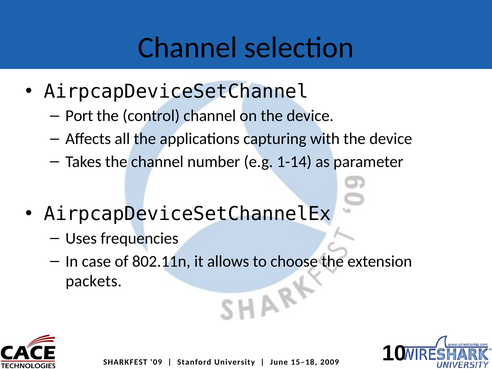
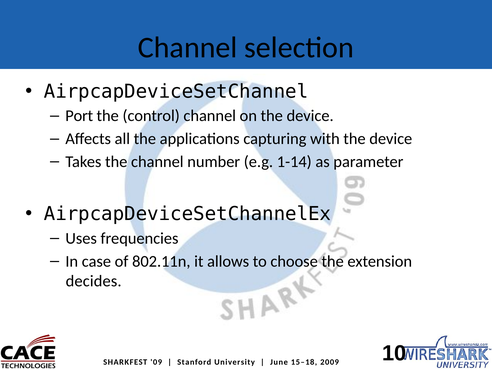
packets: packets -> decides (94, 281)
